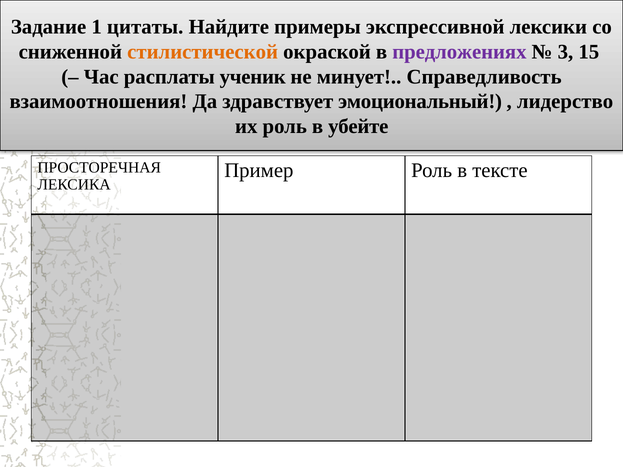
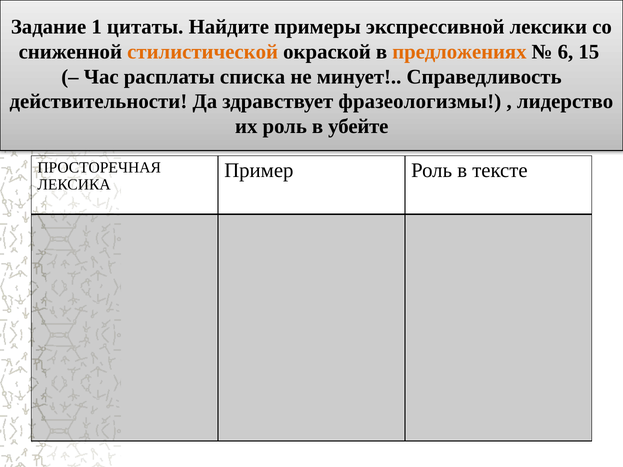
предложениях colour: purple -> orange (459, 52)
3: 3 -> 6 (565, 52)
ученик: ученик -> списка (253, 77)
взаимоотношения: взаимоотношения -> действительности (98, 102)
эмоциональный: эмоциональный -> фразеологизмы (420, 102)
